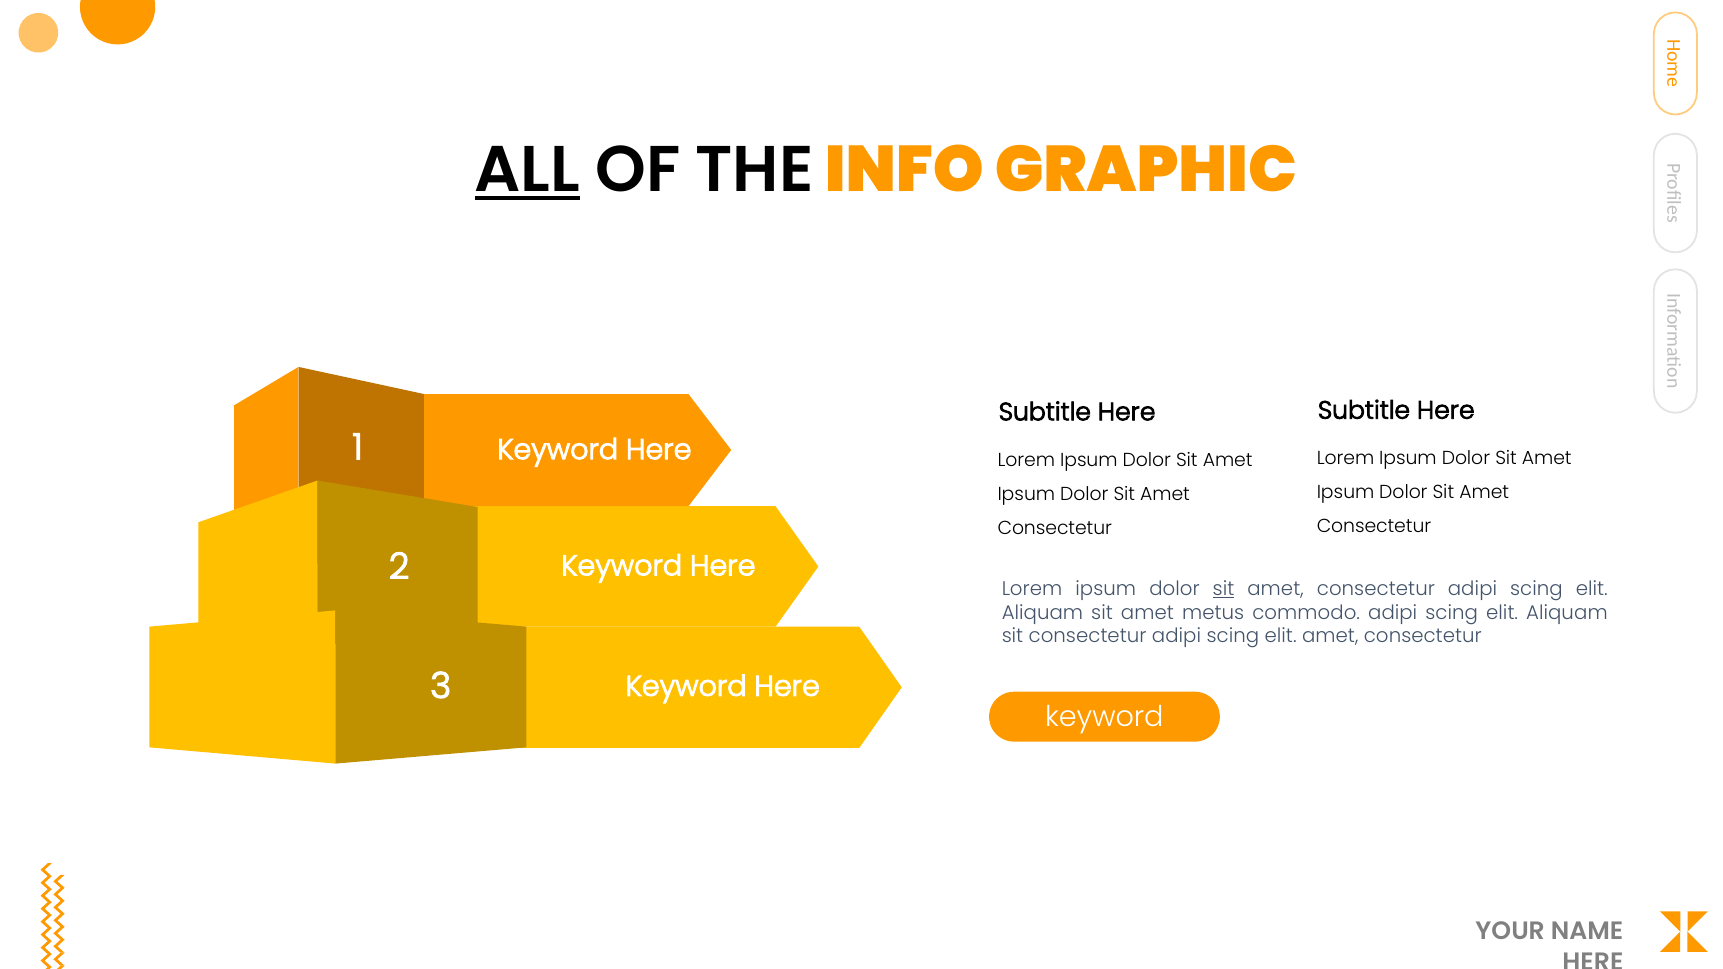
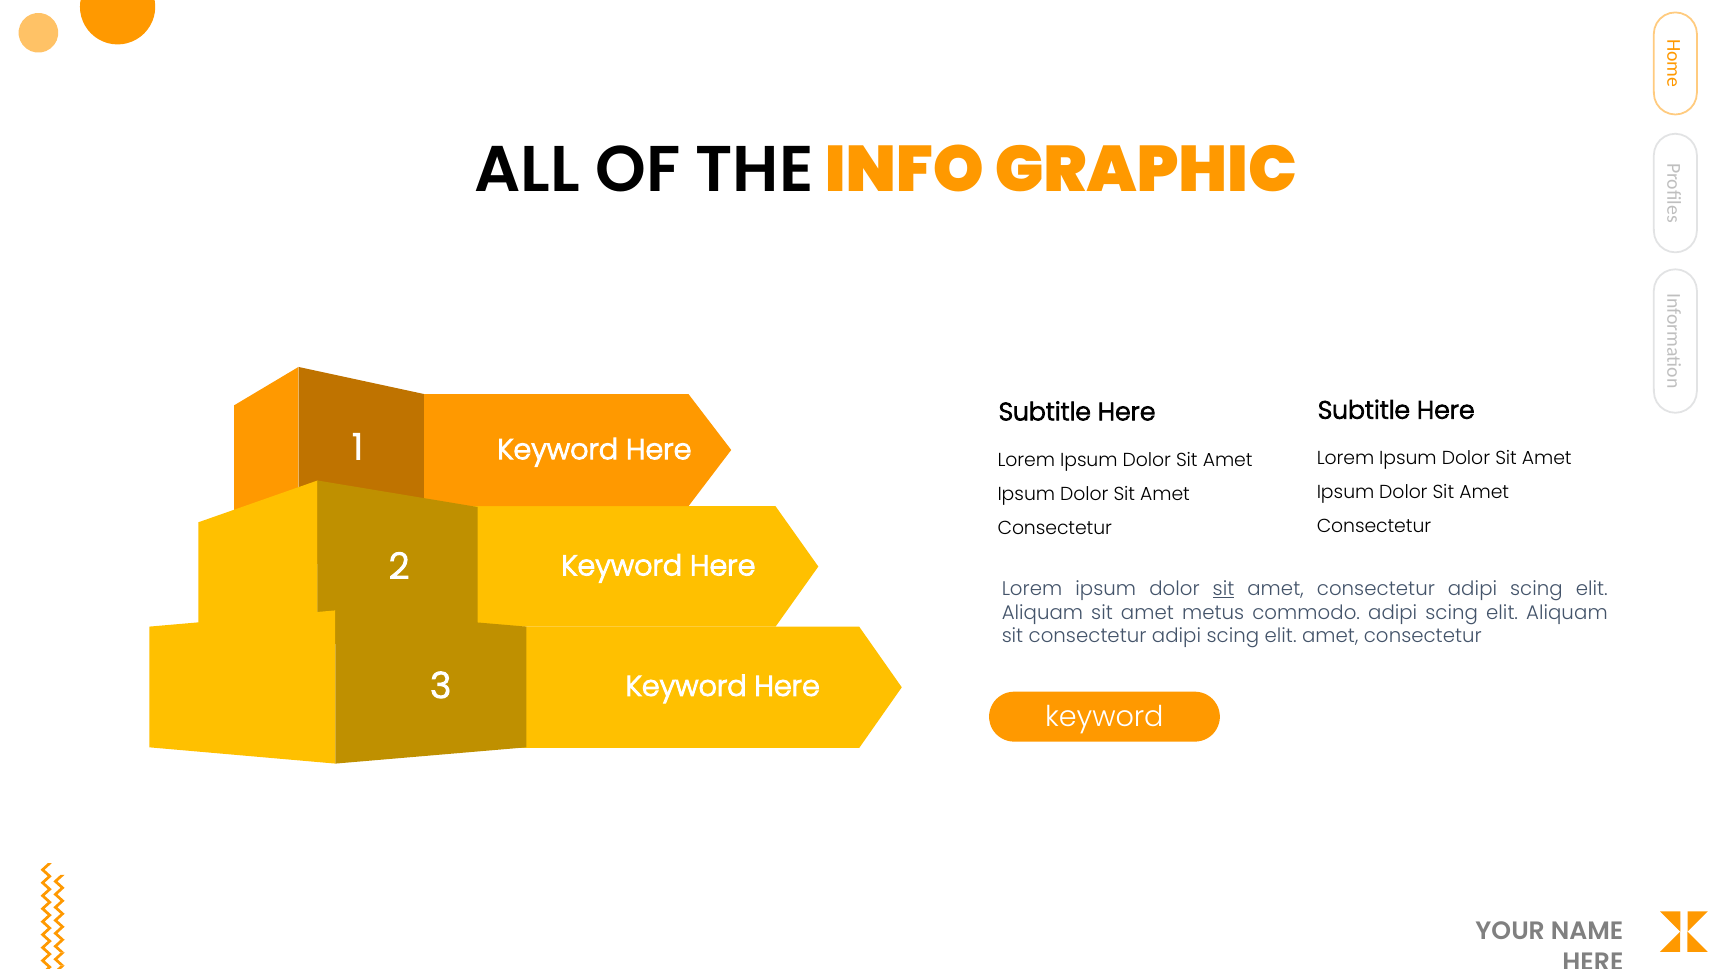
ALL underline: present -> none (527, 171)
